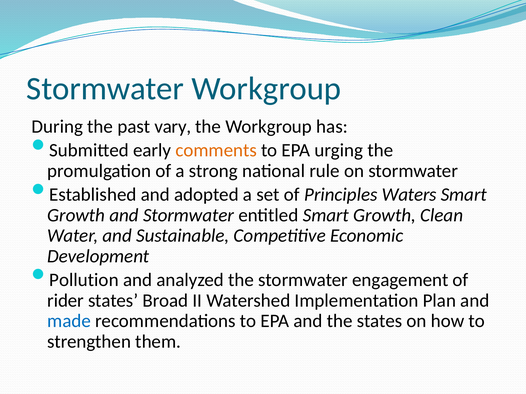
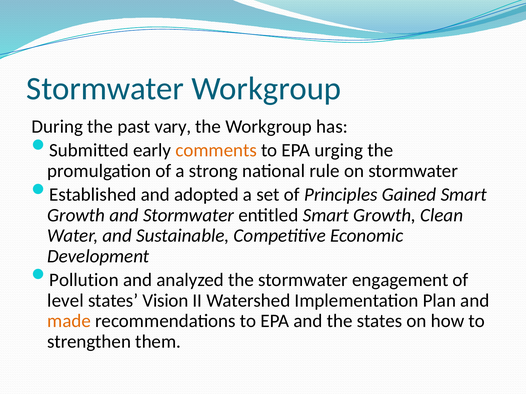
Waters: Waters -> Gained (409, 195)
rider: rider -> level (65, 301)
Broad: Broad -> Vision (165, 301)
made colour: blue -> orange (69, 321)
